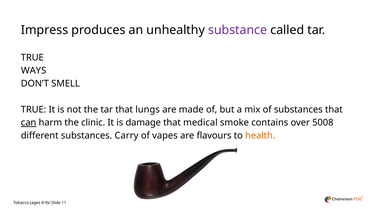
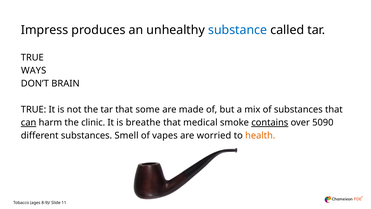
substance colour: purple -> blue (238, 30)
SMELL: SMELL -> BRAIN (66, 83)
lungs: lungs -> some (148, 109)
damage: damage -> breathe (143, 122)
contains underline: none -> present (270, 122)
5008: 5008 -> 5090 (323, 122)
Carry: Carry -> Smell (127, 135)
flavours: flavours -> worried (214, 135)
